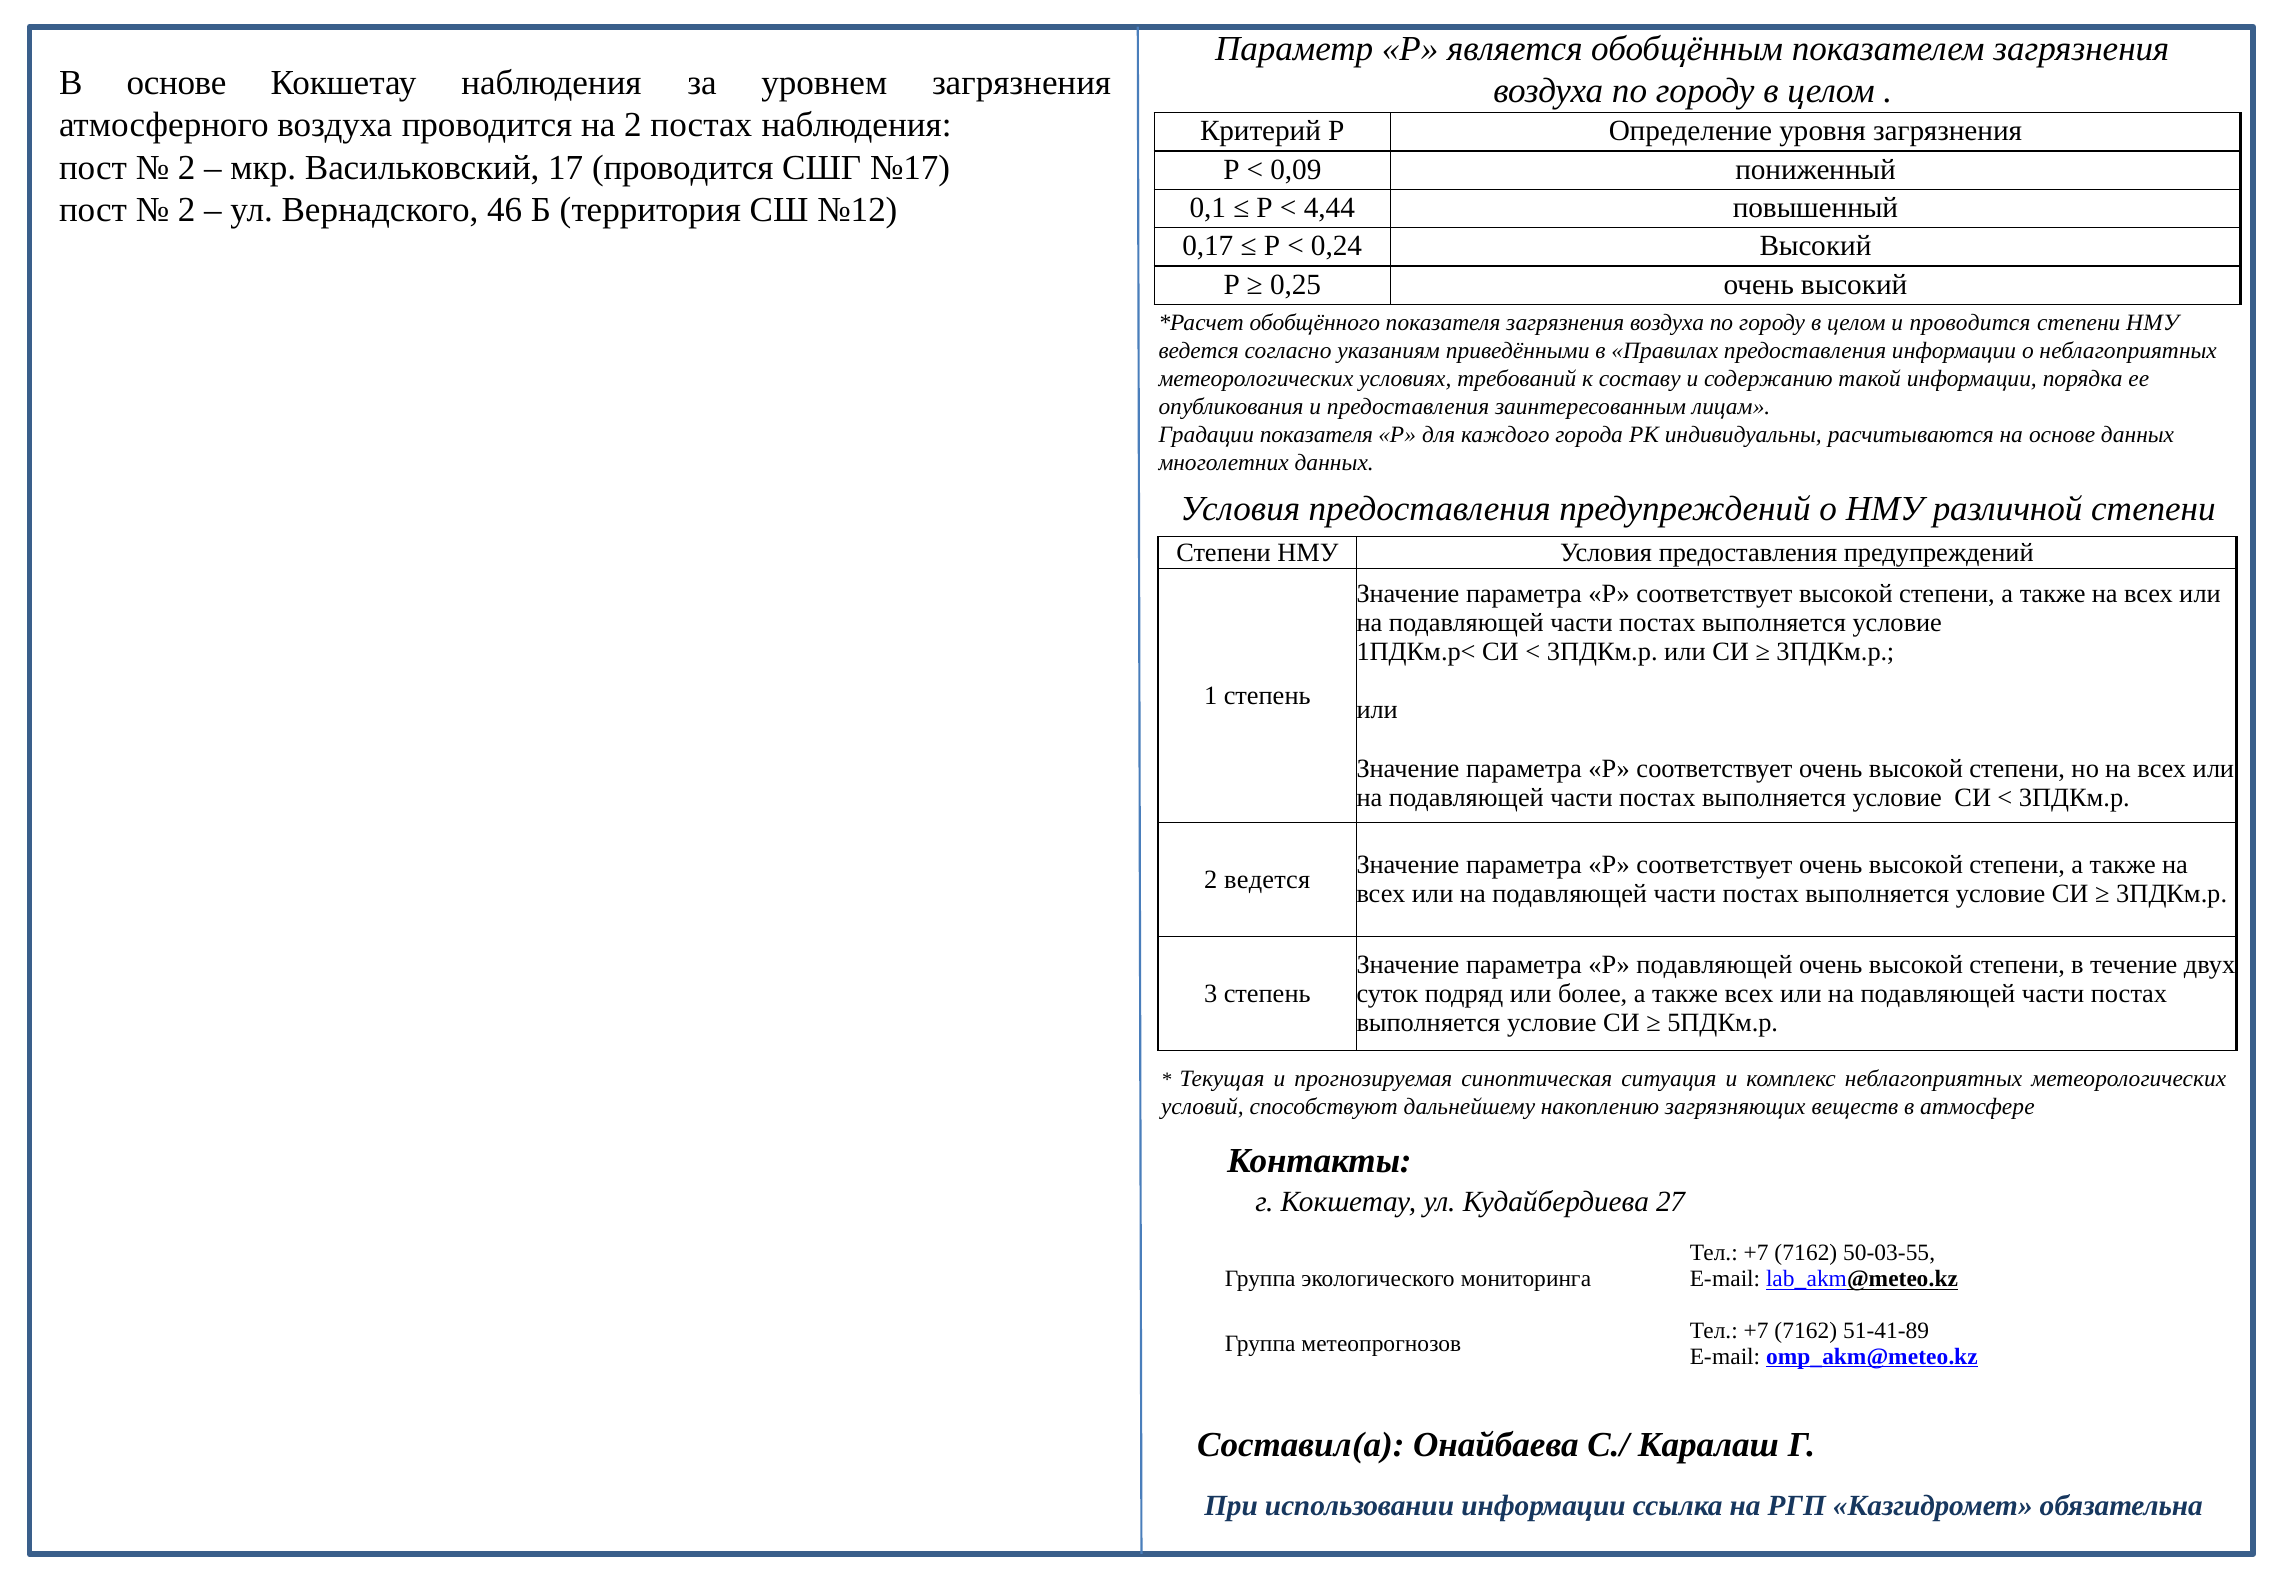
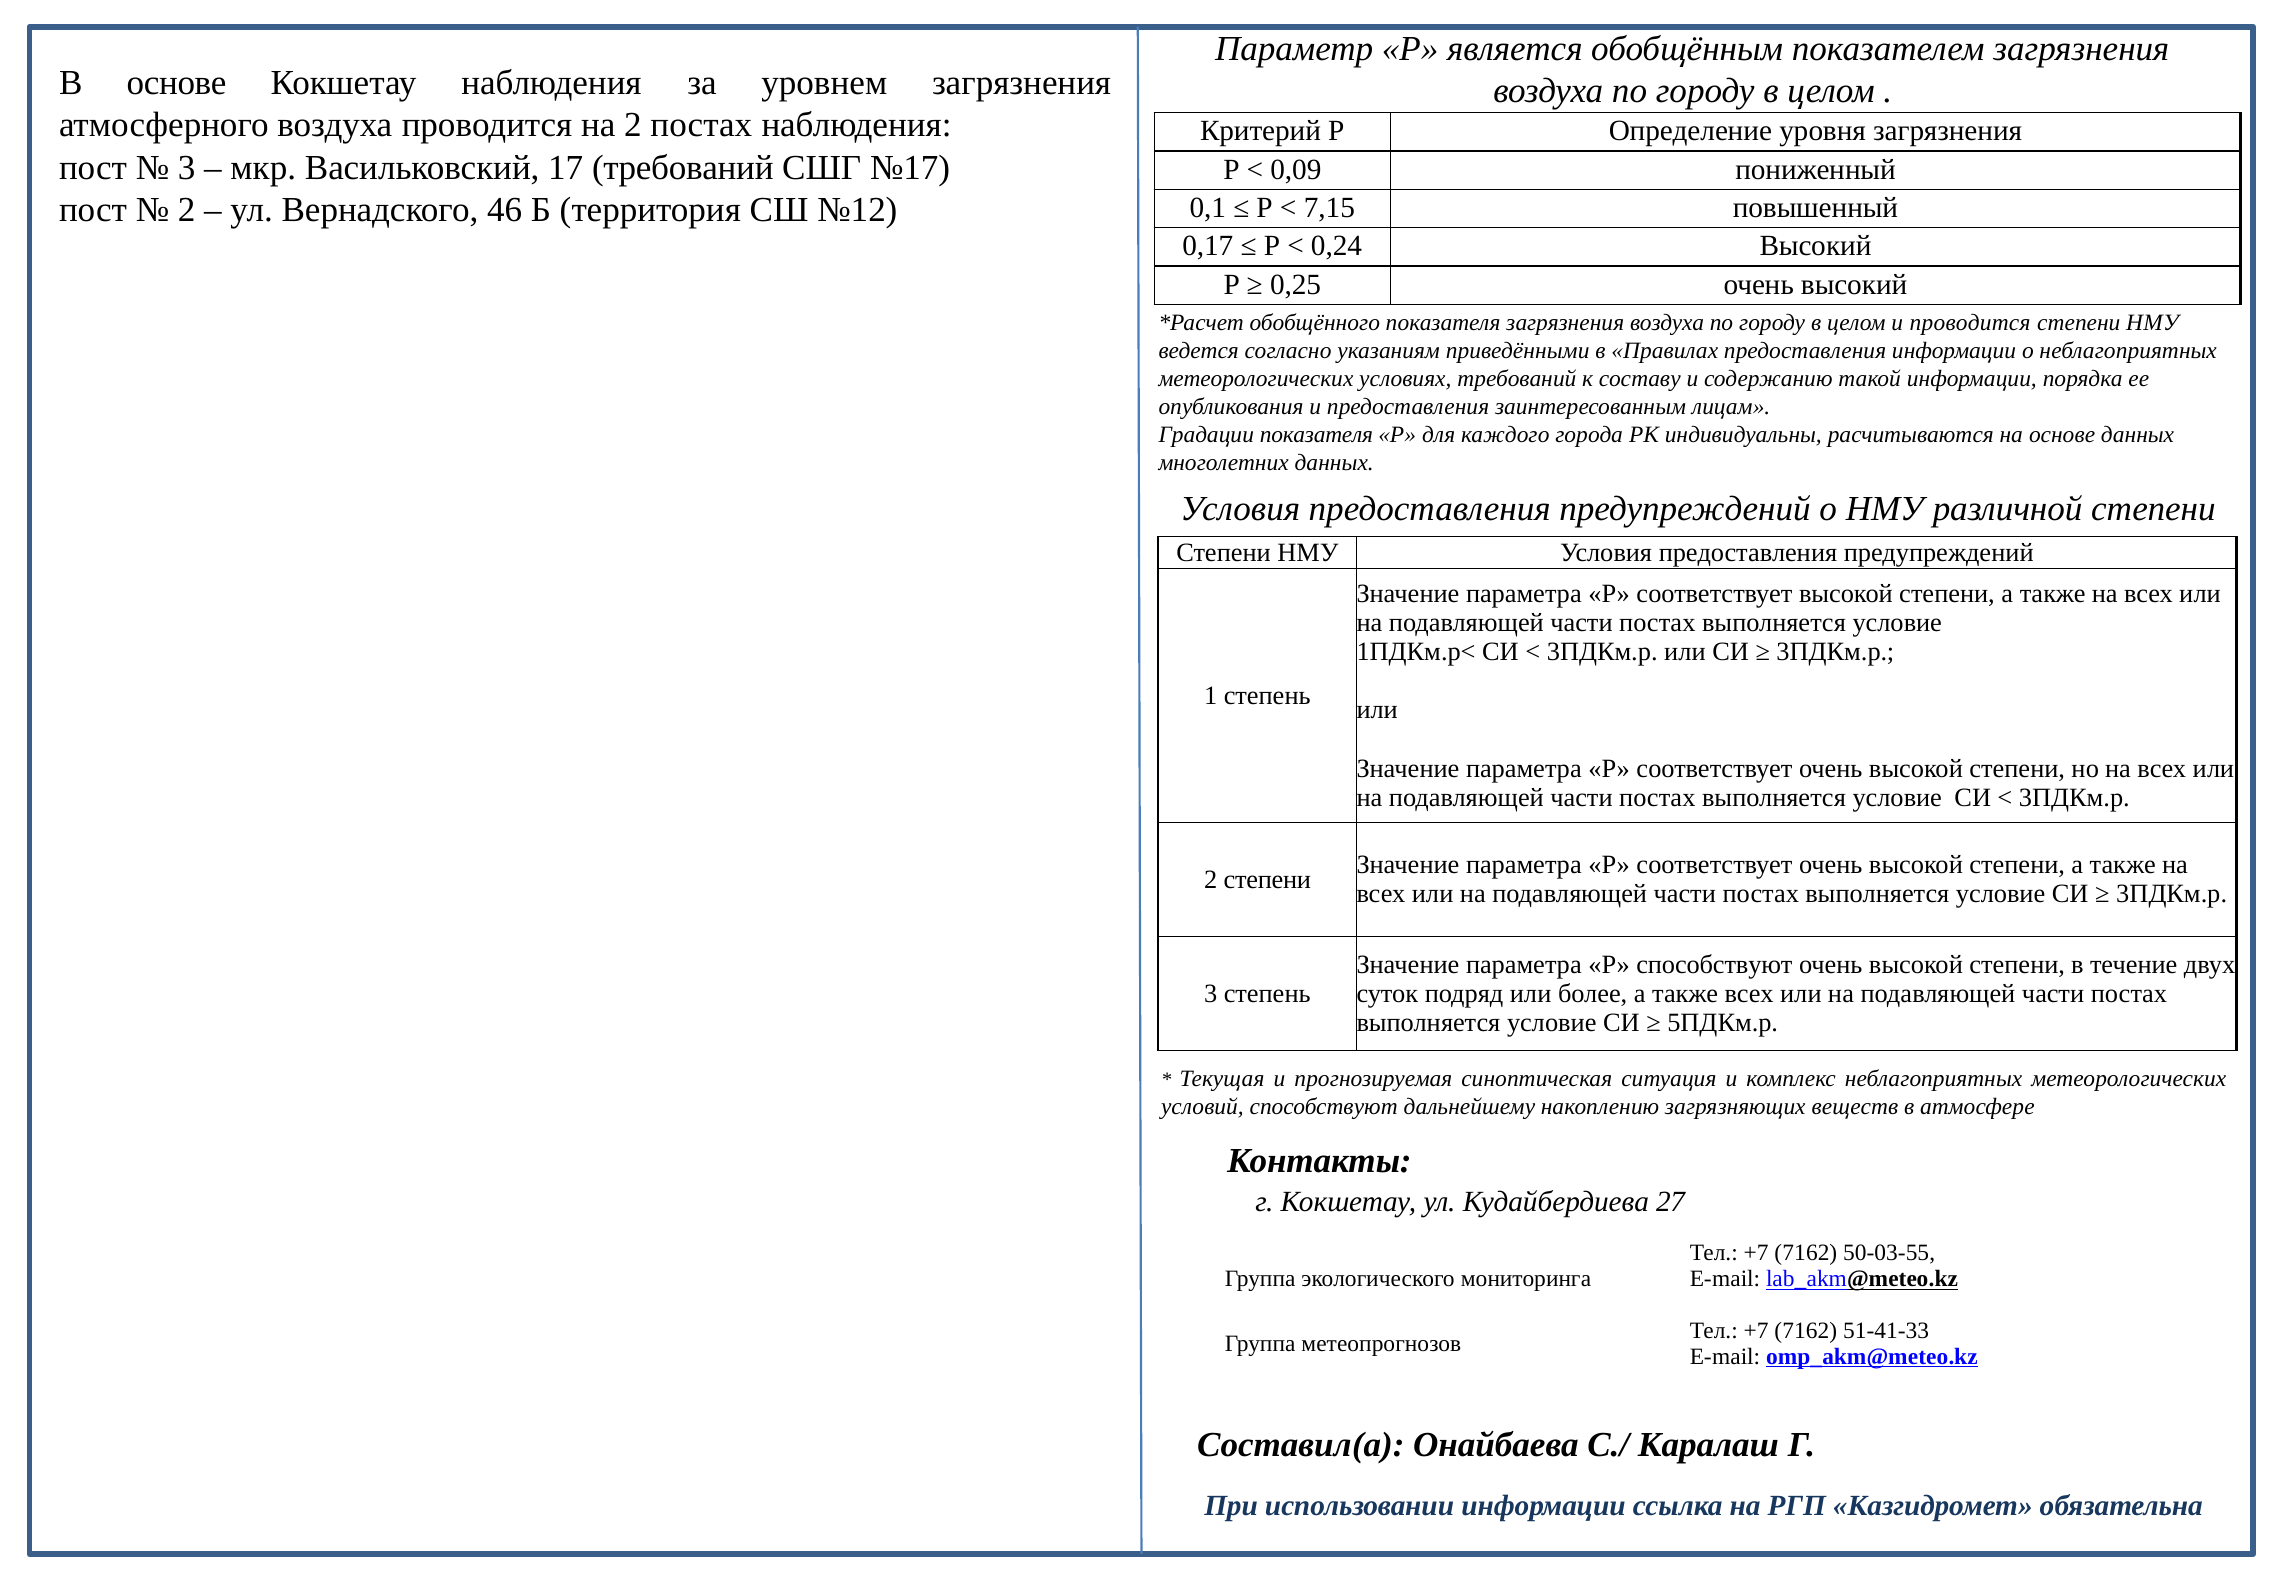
2: 2 -> 3 (187, 167)
17 проводится: проводится -> требований (683, 167)
4,44: 4,44 -> 7,15 (1329, 208)
2 ведется: ведется -> степени (1267, 879)
Р подавляющей: подавляющей -> способствуют (1714, 964)
51-41-89: 51-41-89 -> 51-41-33 (1886, 1330)
